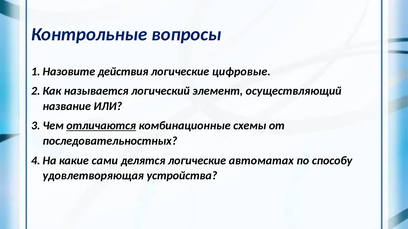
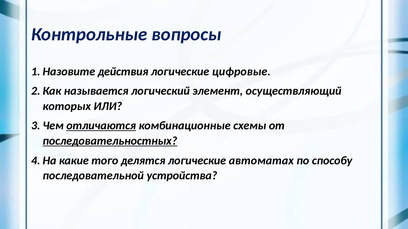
название: название -> которых (67, 106)
последовательностных underline: none -> present (110, 141)
сами: сами -> того (105, 161)
удовлетворяющая: удовлетворяющая -> последовательной (93, 176)
